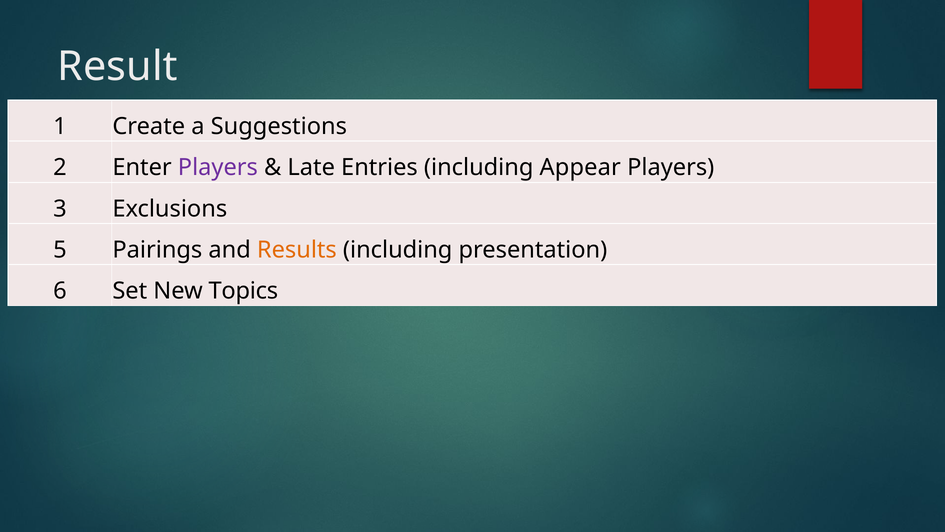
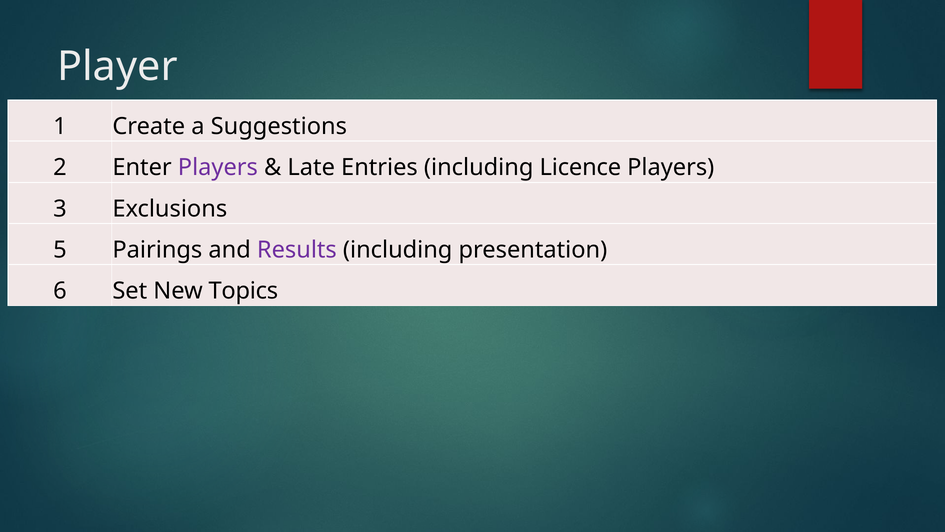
Result: Result -> Player (118, 66)
Appear: Appear -> Licence (580, 167)
Results colour: orange -> purple (297, 250)
